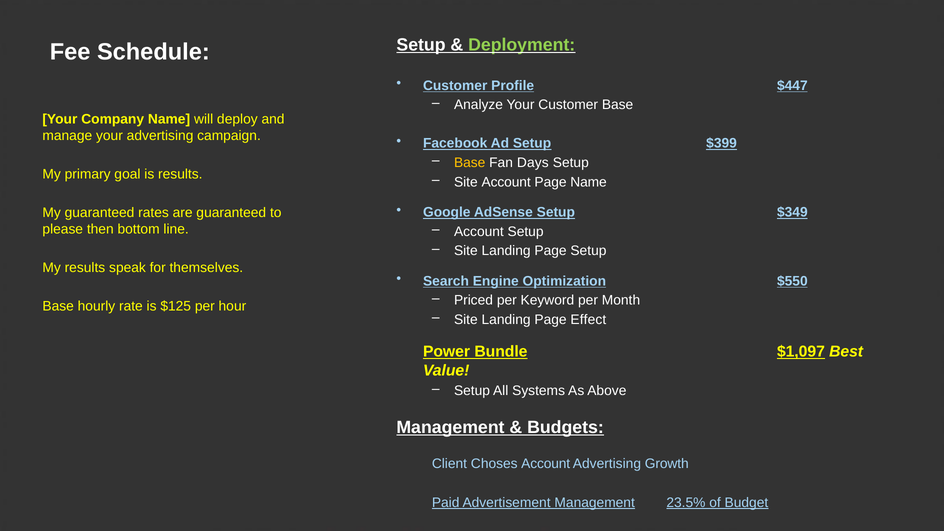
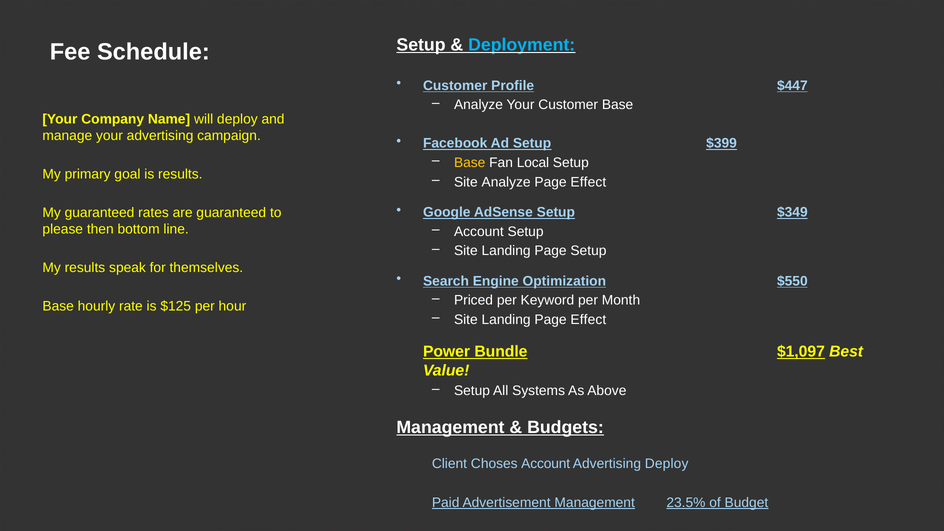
Deployment colour: light green -> light blue (522, 45)
Days: Days -> Local (533, 163)
Site Account: Account -> Analyze (506, 182)
Name: Name -> Effect (588, 182)
Advertising Growth: Growth -> Deploy (667, 464)
